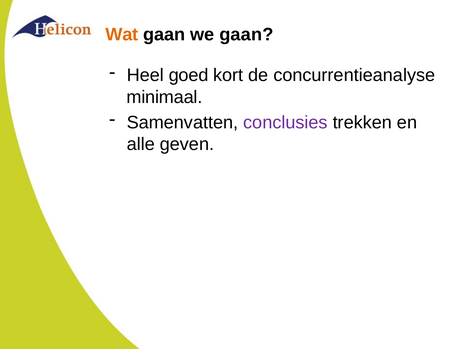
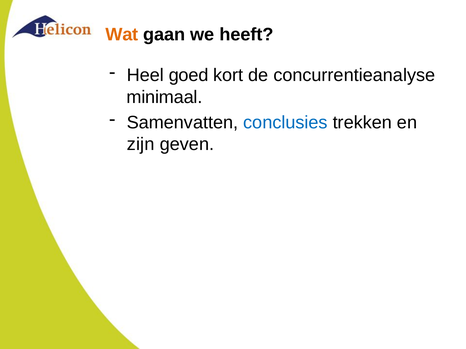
we gaan: gaan -> heeft (246, 35)
conclusies colour: purple -> blue (285, 123)
alle: alle -> zijn (141, 144)
